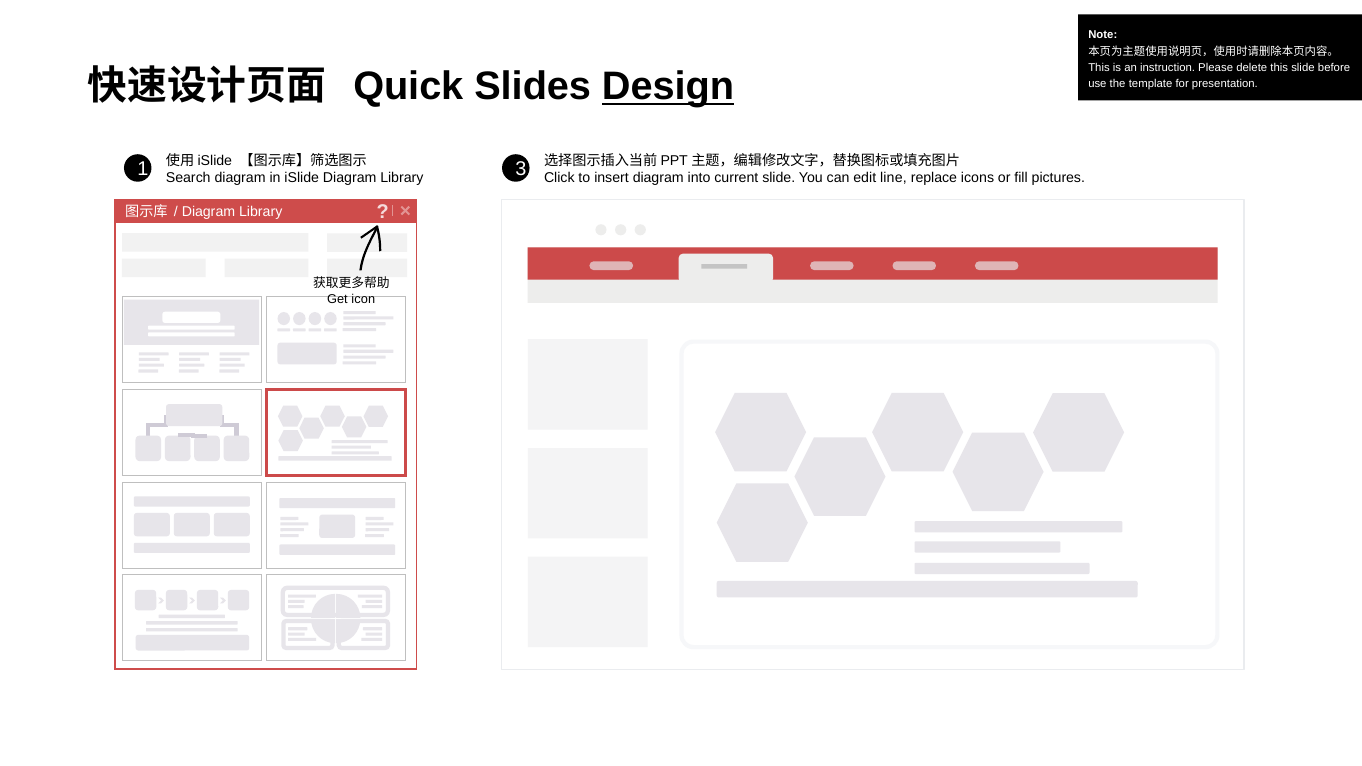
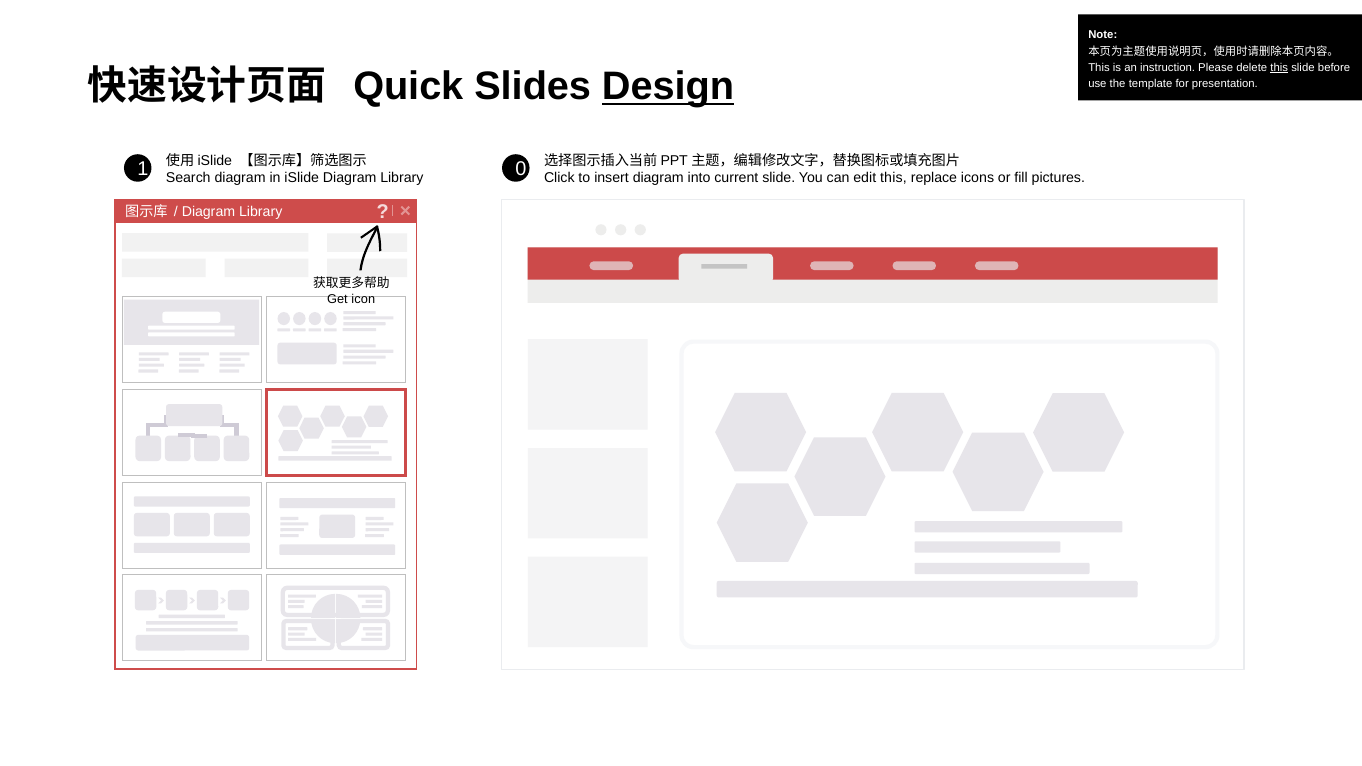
this underline: none -> present (1279, 68)
3: 3 -> 0 (521, 169)
edit line: line -> this (893, 178)
